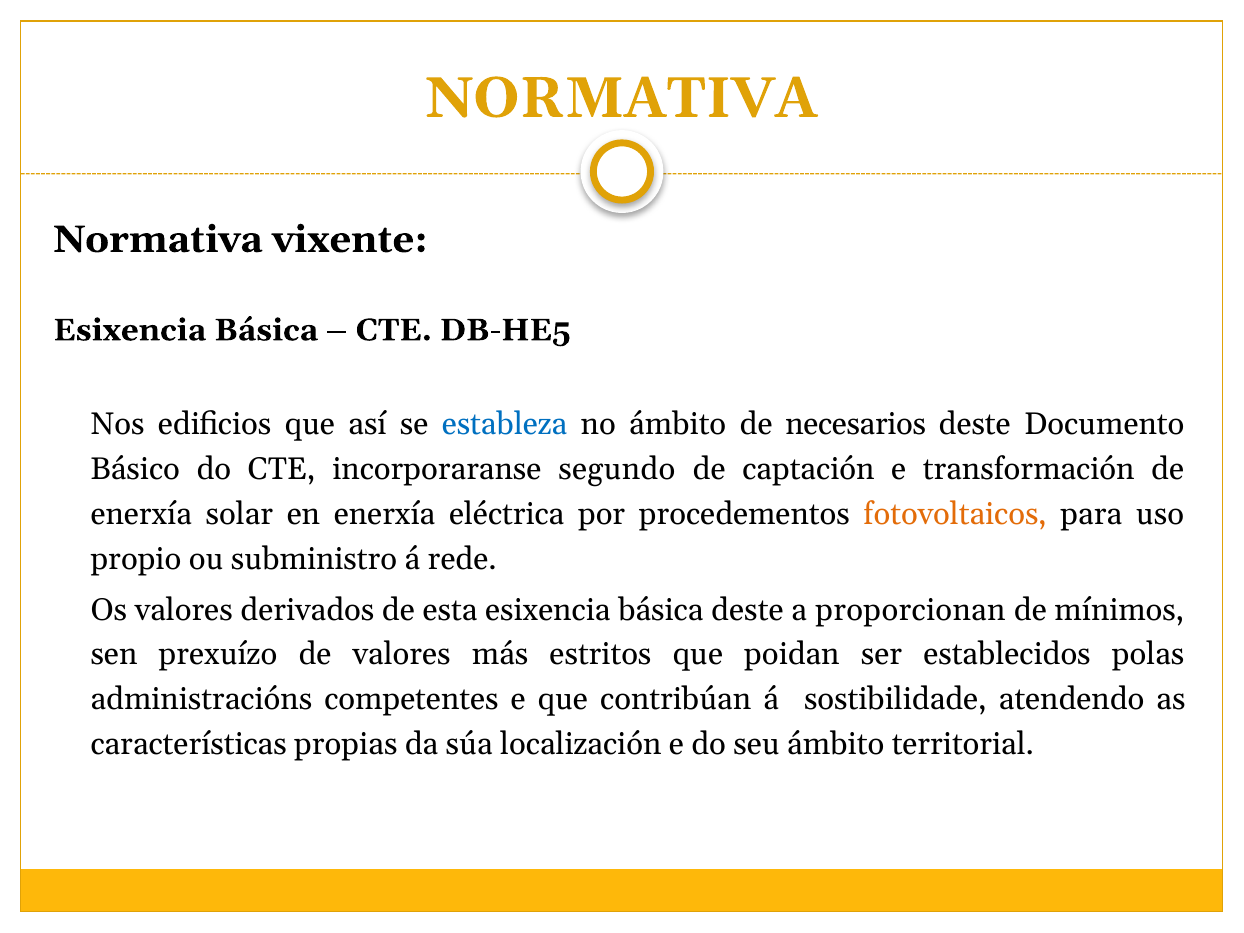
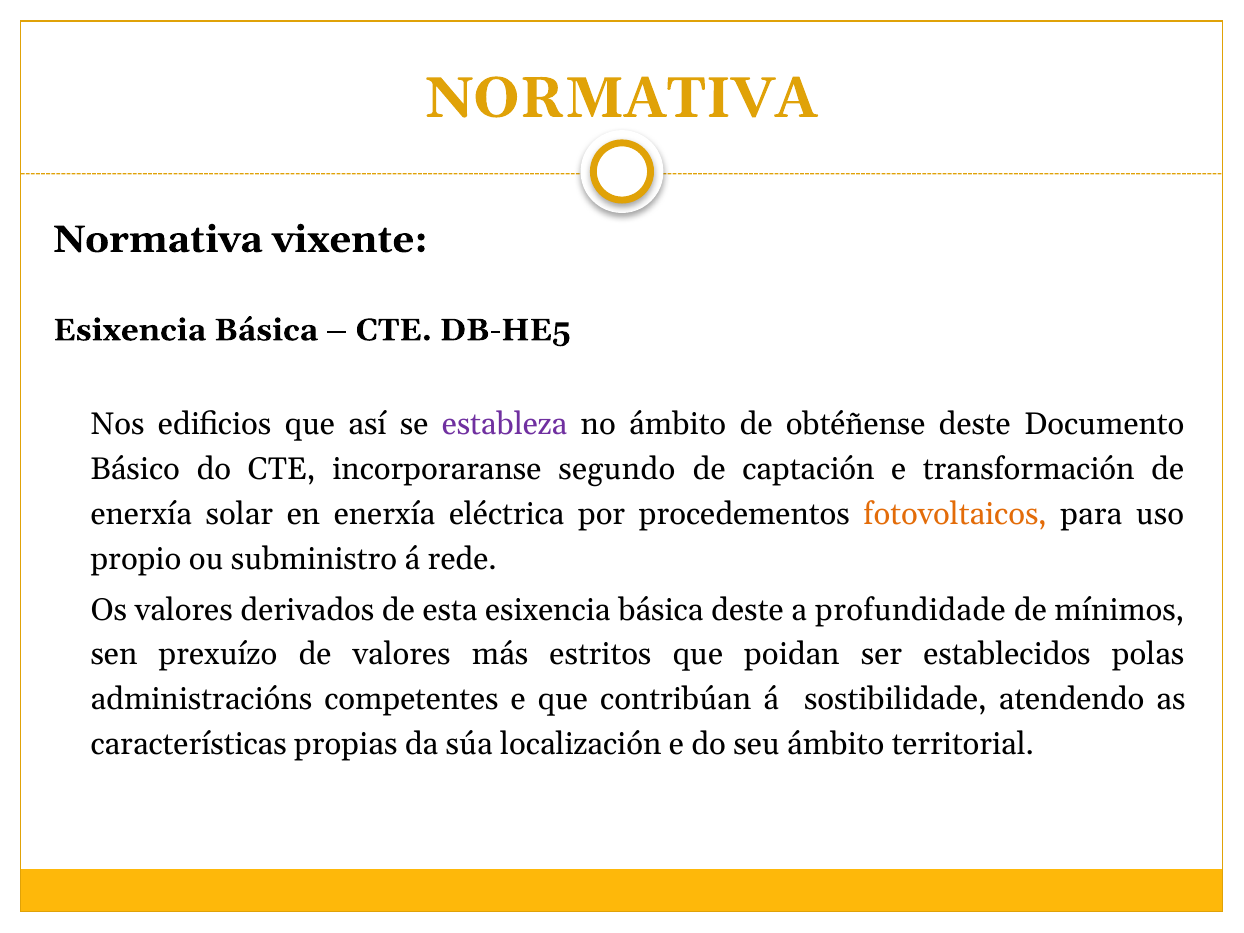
estableza colour: blue -> purple (505, 425)
necesarios: necesarios -> obtéñense (856, 425)
proporcionan: proporcionan -> profundidade (910, 610)
